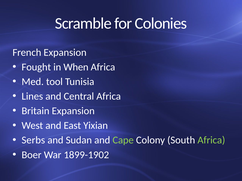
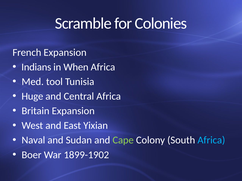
Fought: Fought -> Indians (36, 67)
Lines: Lines -> Huge (32, 97)
Serbs: Serbs -> Naval (33, 141)
Africa colour: light green -> light blue (211, 141)
